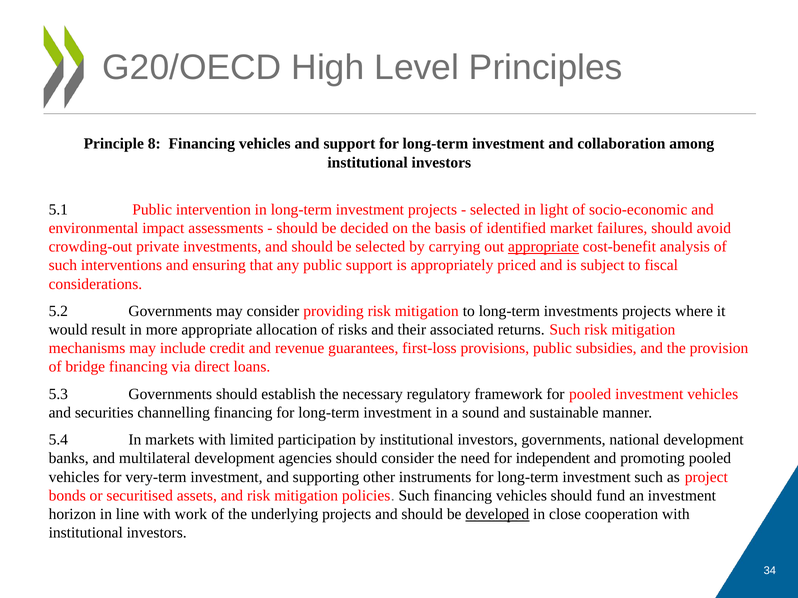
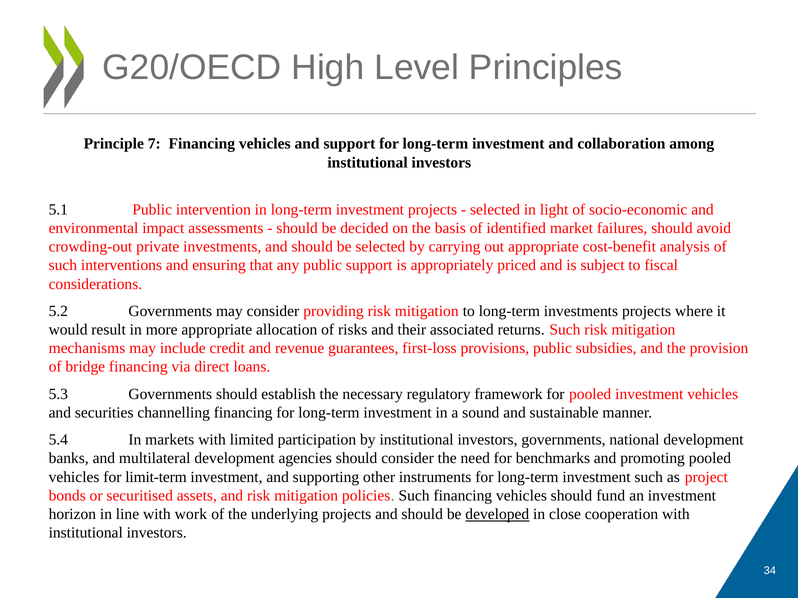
8: 8 -> 7 (154, 144)
appropriate underline: present -> none (543, 247)
independent: independent -> benchmarks (553, 459)
very-term: very-term -> limit-term (156, 477)
